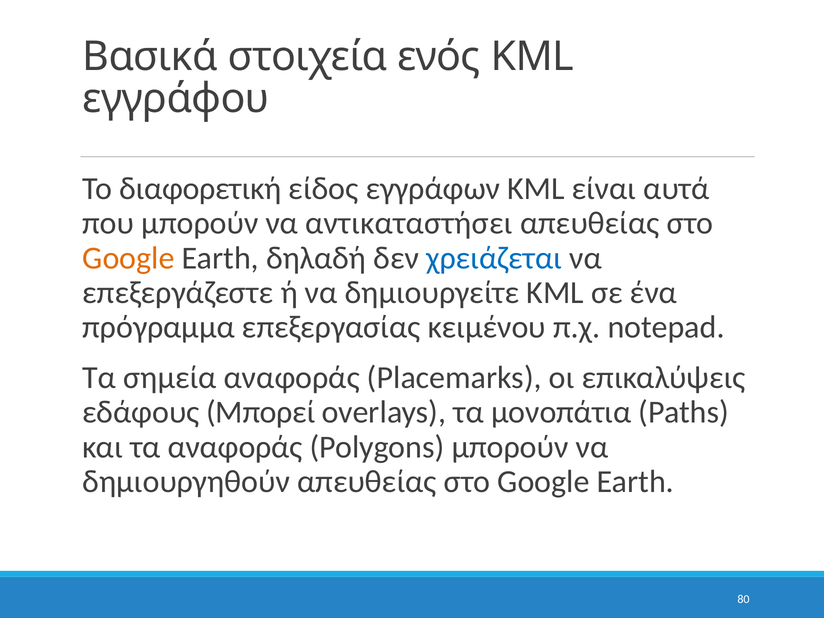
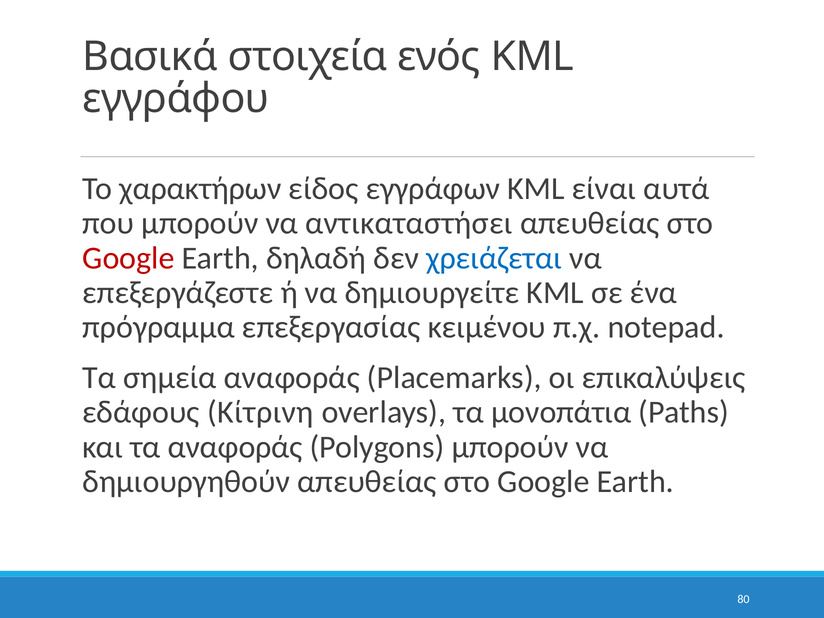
διαφορετική: διαφορετική -> χαρακτήρων (200, 189)
Google colour: orange -> red (128, 258)
Μπορεί: Μπορεί -> Κίτρινη (260, 412)
